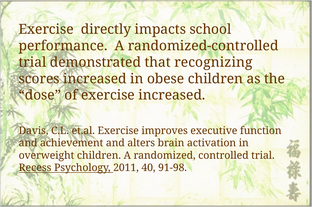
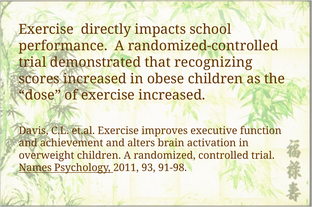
Recess: Recess -> Names (35, 168)
40: 40 -> 93 (148, 168)
